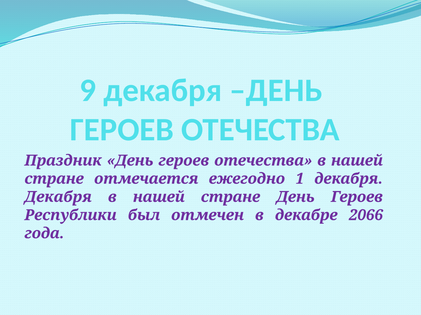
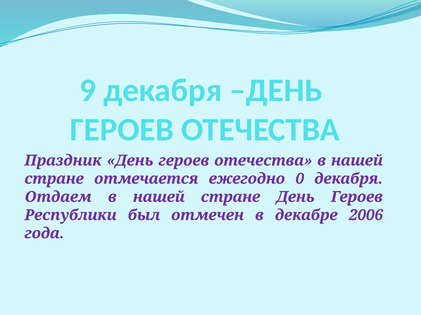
1: 1 -> 0 (300, 179)
Декабря: Декабря -> Отдаем (58, 197)
2066: 2066 -> 2006 (366, 216)
